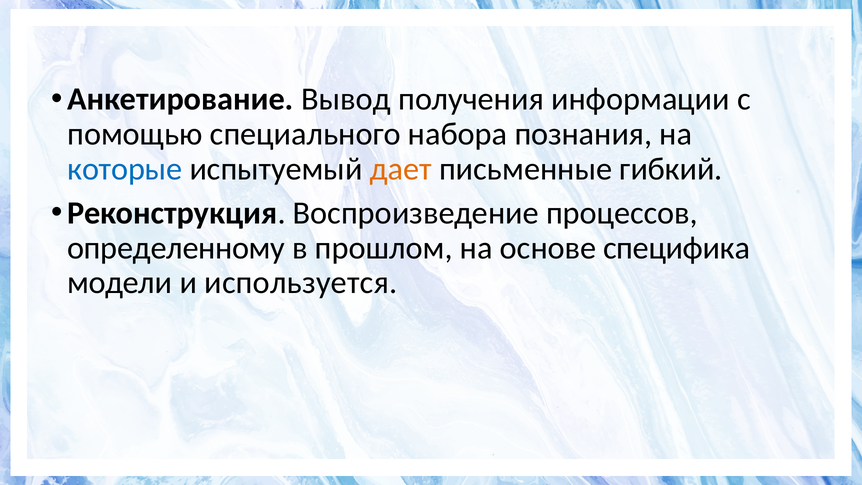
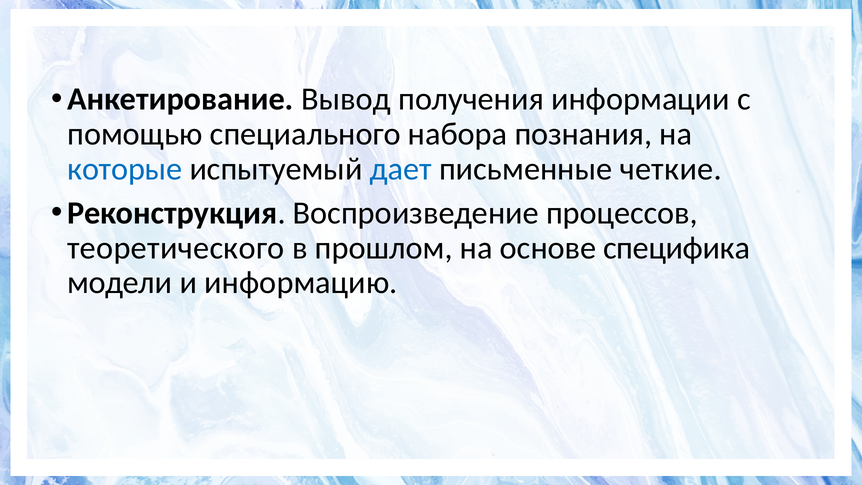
дает colour: orange -> blue (401, 169)
гибкий: гибкий -> четкие (671, 169)
определенному: определенному -> теоретического (176, 248)
используется: используется -> информацию (301, 283)
